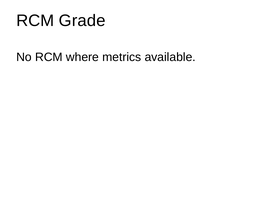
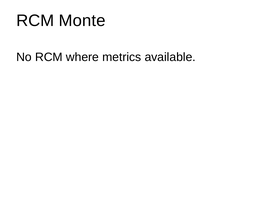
Grade: Grade -> Monte (82, 21)
